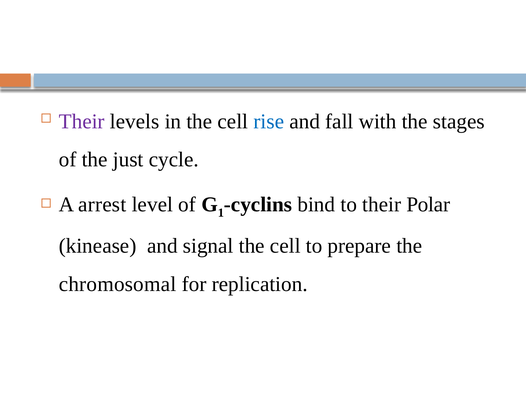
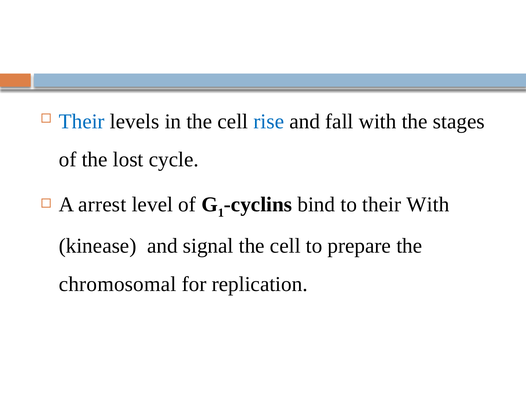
Their colour: purple -> blue (82, 122)
just: just -> lost (128, 160)
their Polar: Polar -> With (428, 205)
